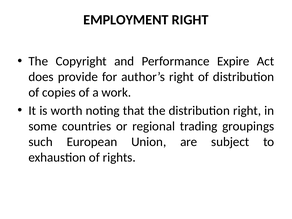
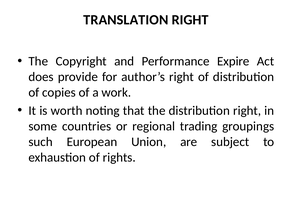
EMPLOYMENT: EMPLOYMENT -> TRANSLATION (126, 20)
